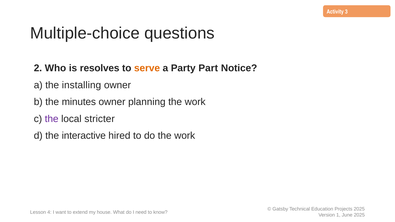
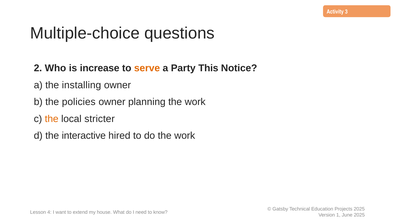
resolves: resolves -> increase (100, 68)
Part: Part -> This (208, 68)
minutes: minutes -> policies (79, 102)
the colour: purple -> orange (52, 119)
